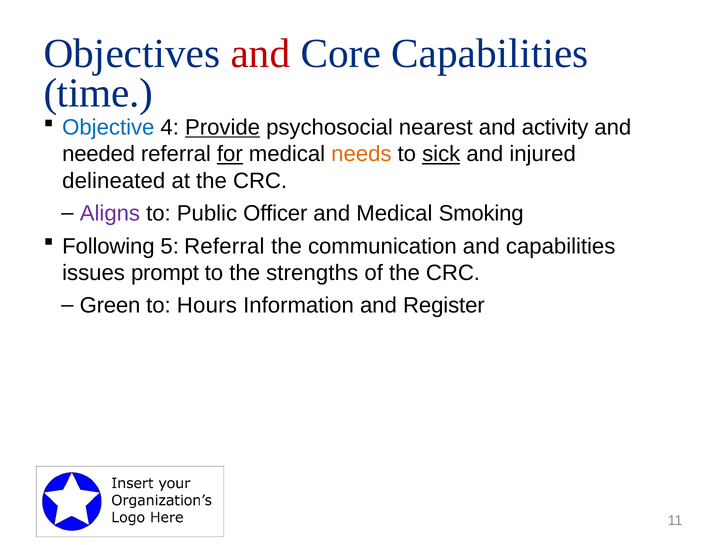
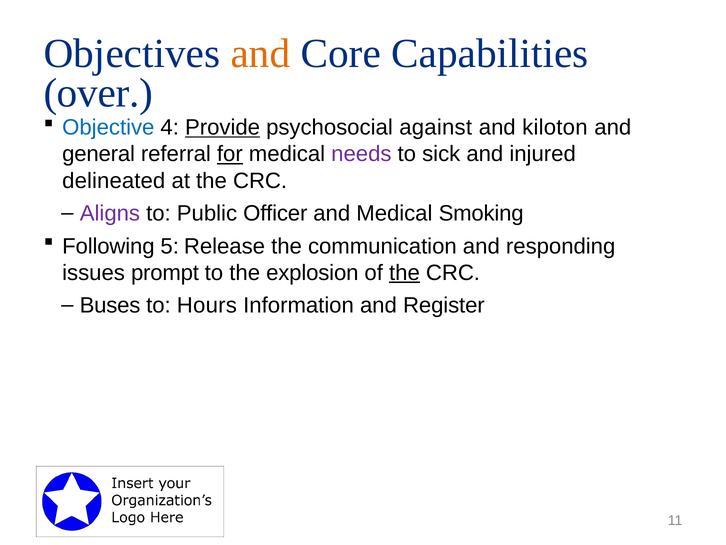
and colour: red -> orange (260, 54)
time: time -> over (98, 93)
nearest: nearest -> against (436, 127)
activity: activity -> kiloton (555, 127)
needed: needed -> general (99, 154)
needs colour: orange -> purple (361, 154)
sick underline: present -> none (441, 154)
5 Referral: Referral -> Release (224, 246)
and capabilities: capabilities -> responding (561, 246)
strengths: strengths -> explosion (312, 273)
the underline: none -> present (404, 273)
Green: Green -> Buses (110, 305)
